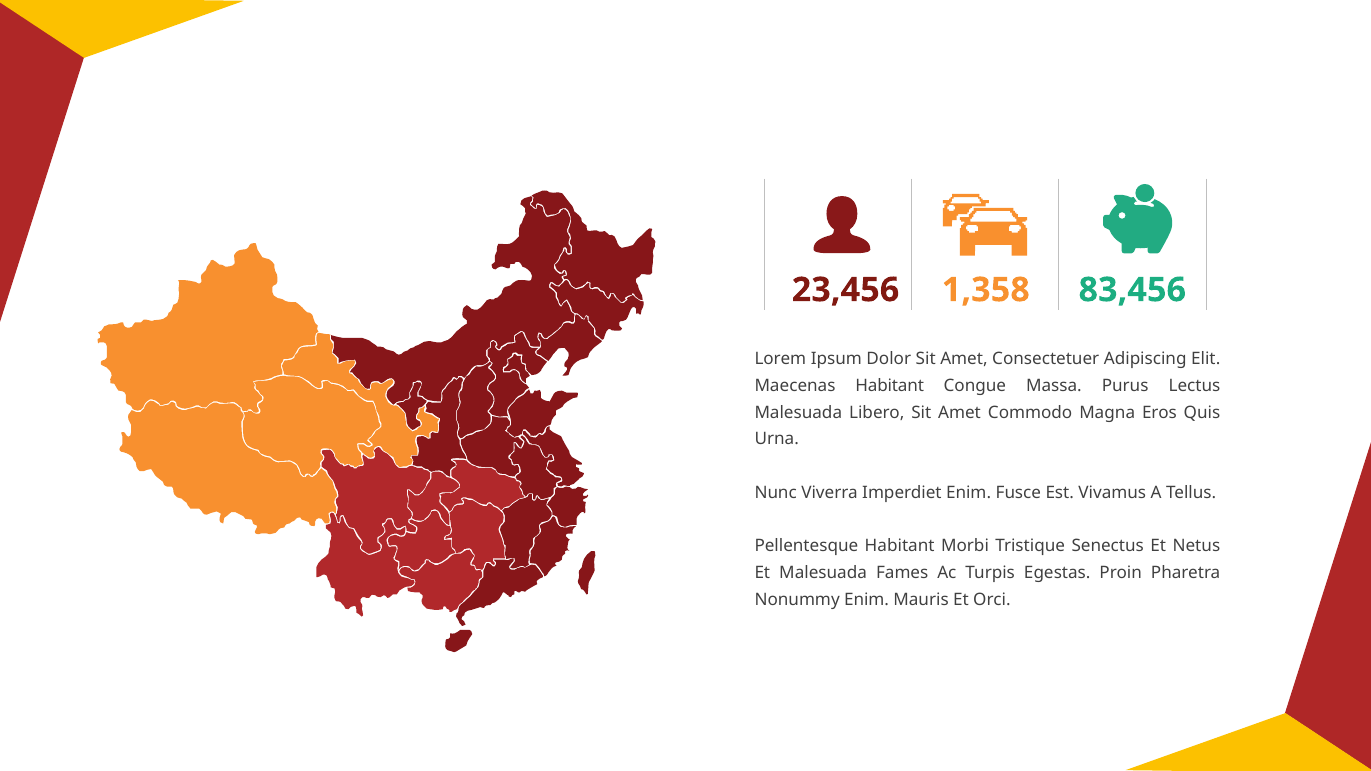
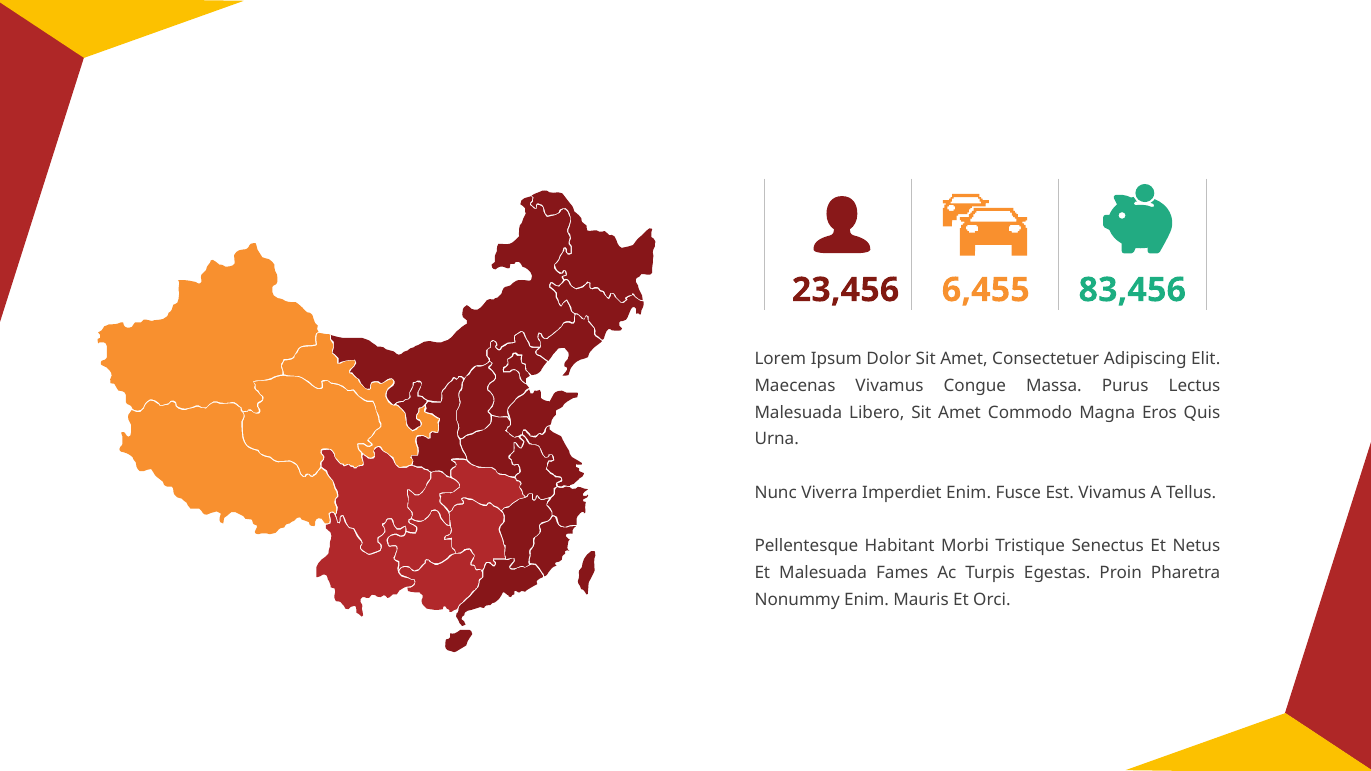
1,358: 1,358 -> 6,455 (986, 290)
Maecenas Habitant: Habitant -> Vivamus (890, 386)
